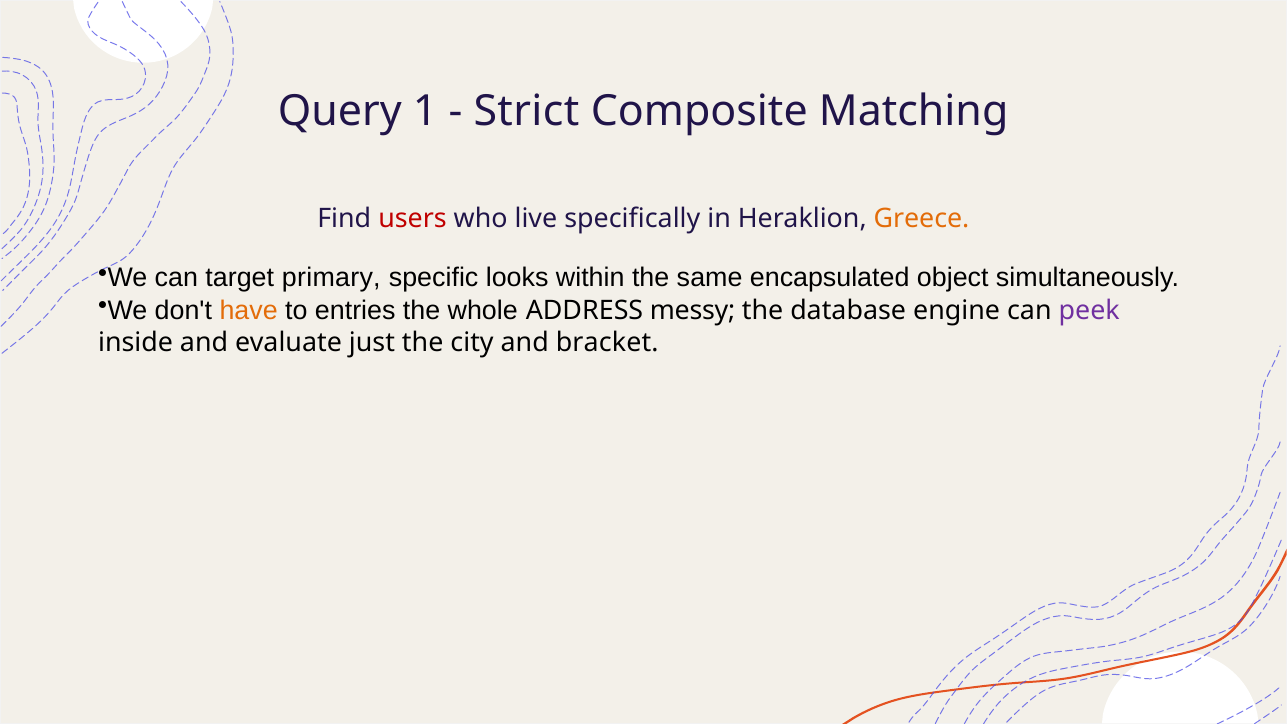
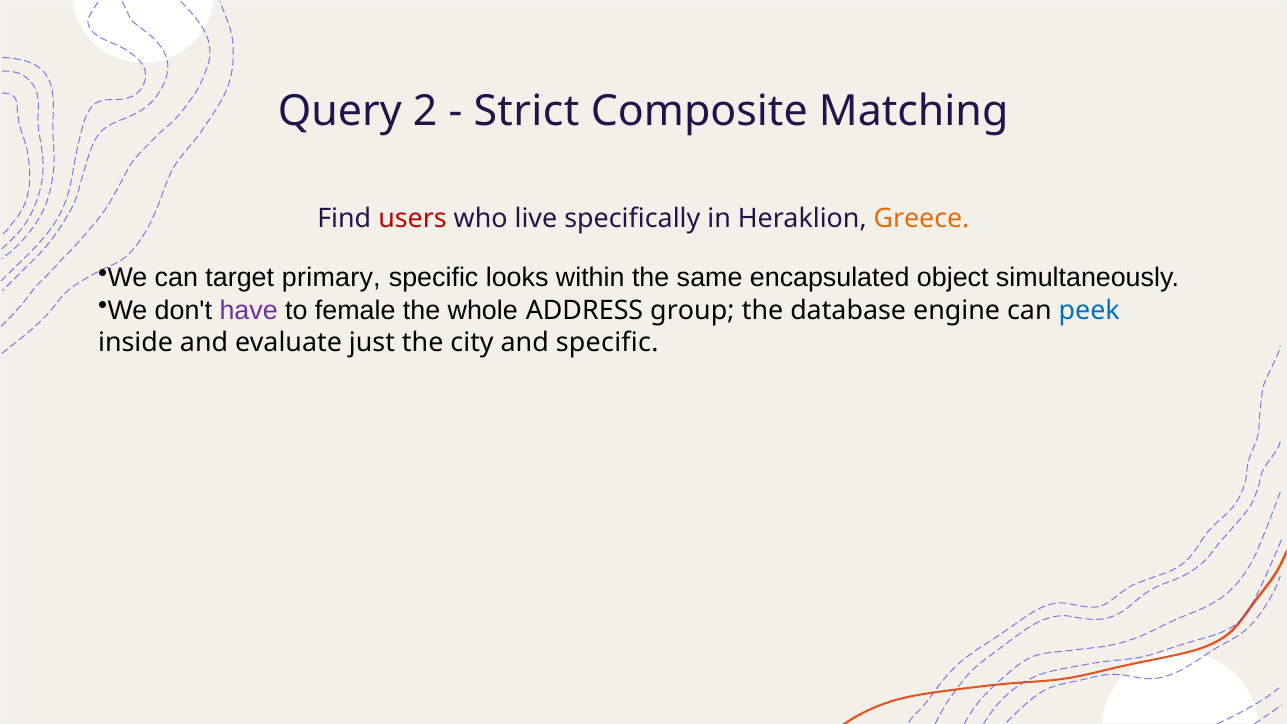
1: 1 -> 2 (425, 111)
have colour: orange -> purple (249, 310)
entries: entries -> female (355, 310)
messy: messy -> group (692, 310)
peek colour: purple -> blue (1089, 310)
and bracket: bracket -> specific (607, 342)
